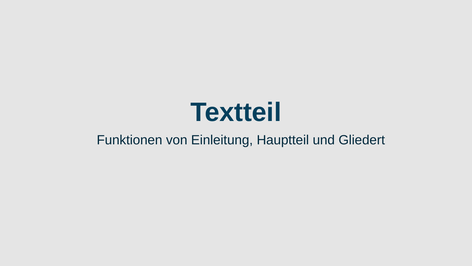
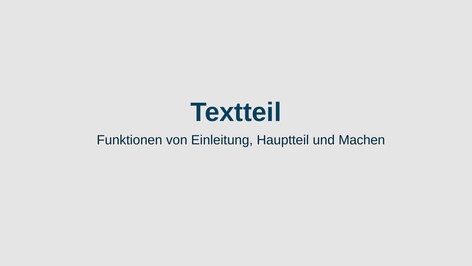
Gliedert: Gliedert -> Machen (362, 140)
